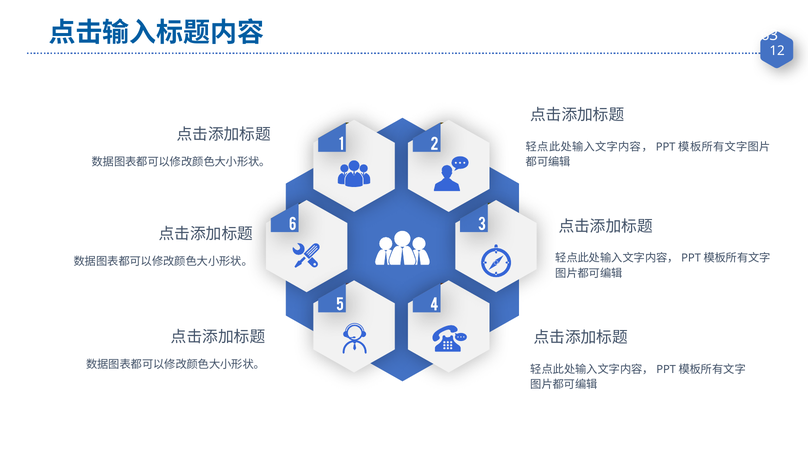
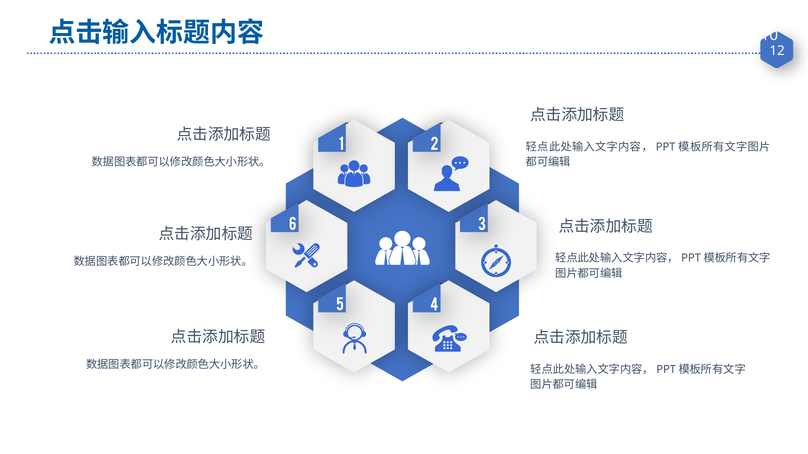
63: 63 -> 10 (769, 35)
